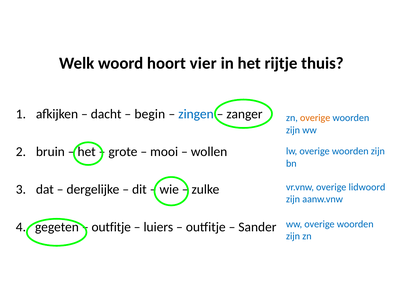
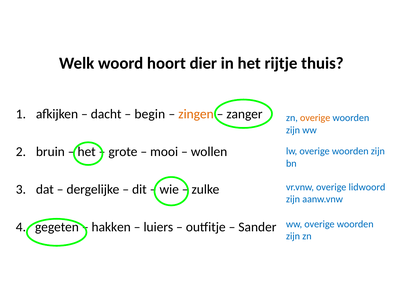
vier: vier -> dier (203, 63)
zingen colour: blue -> orange (196, 114)
outfitje: outfitje -> hakken (111, 227)
